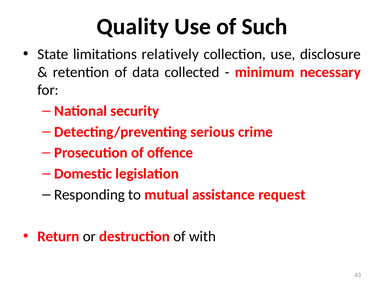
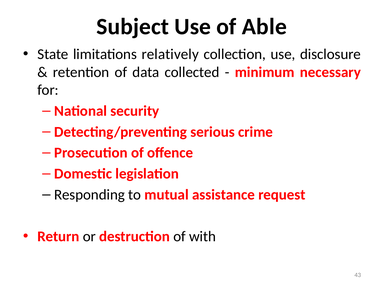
Quality: Quality -> Subject (133, 27)
Such: Such -> Able (264, 27)
